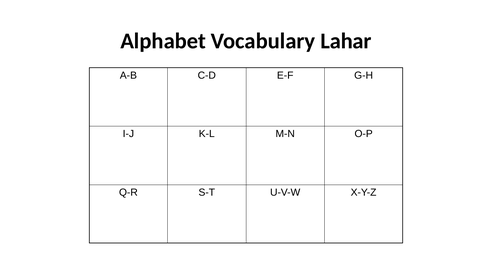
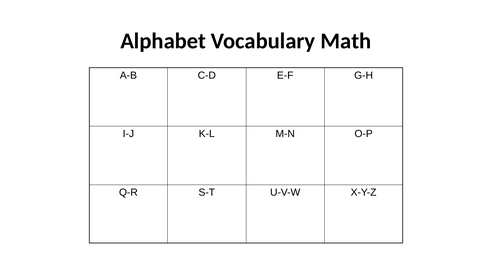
Lahar: Lahar -> Math (346, 41)
